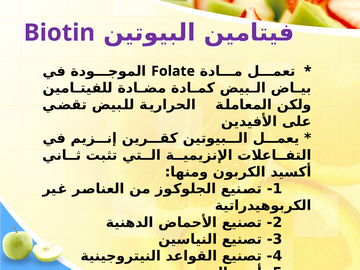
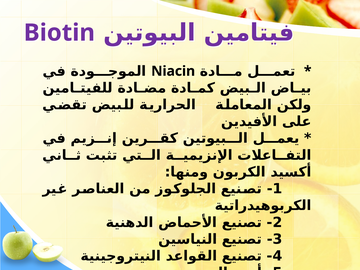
Folate: Folate -> Niacin (173, 71)
